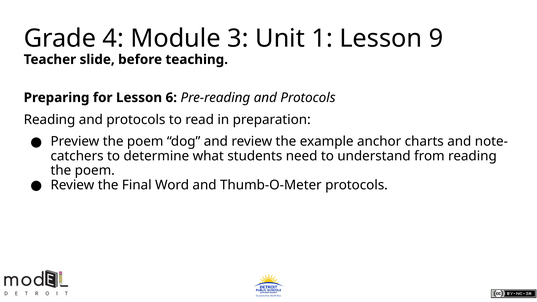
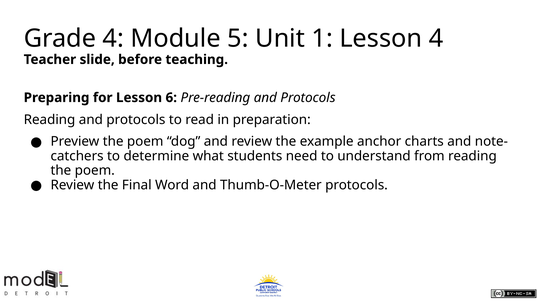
3: 3 -> 5 (238, 39)
Lesson 9: 9 -> 4 (436, 39)
